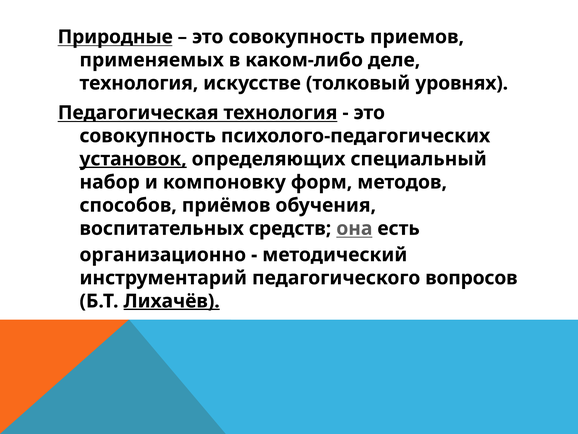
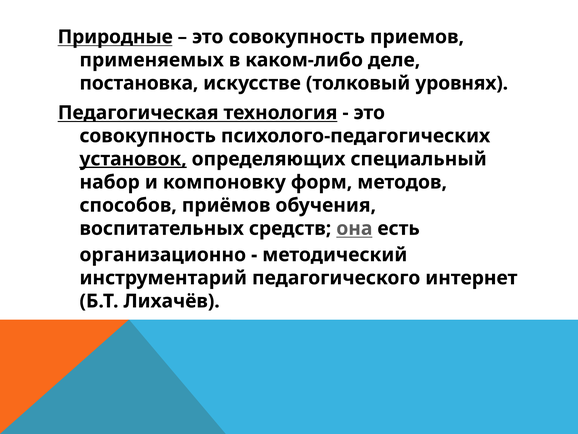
технология: технология -> постановка (139, 83)
вопросов: вопросов -> интернет (471, 278)
Лихачёв underline: present -> none (172, 301)
